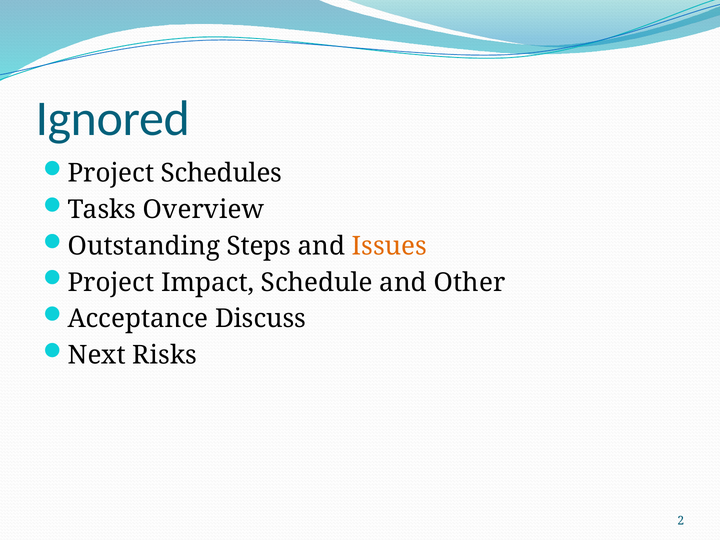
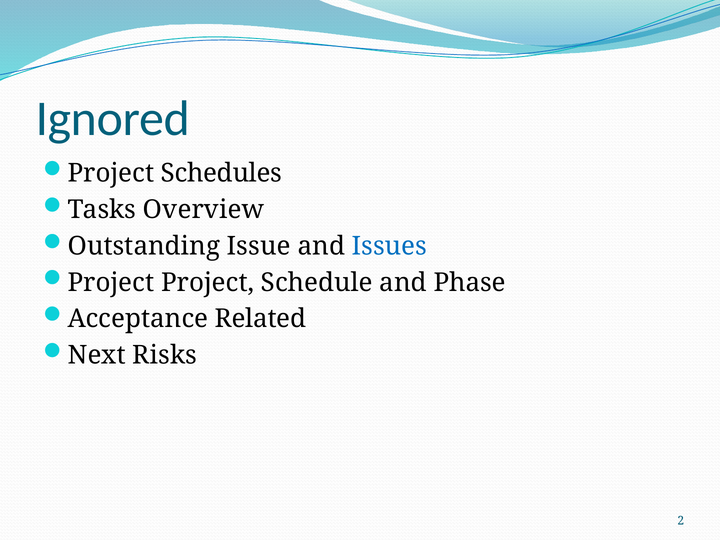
Steps: Steps -> Issue (259, 246)
Issues colour: orange -> blue (389, 246)
Project Impact: Impact -> Project (208, 282)
Other: Other -> Phase (470, 282)
Discuss: Discuss -> Related (261, 319)
